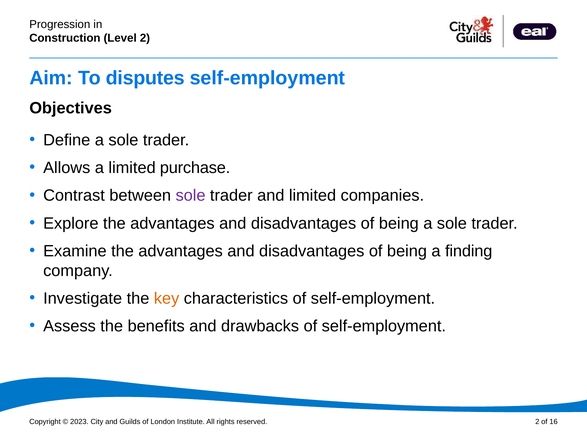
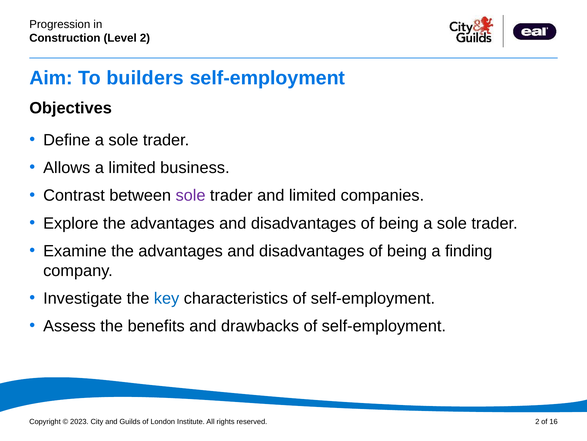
disputes: disputes -> builders (145, 78)
purchase: purchase -> business (195, 168)
key colour: orange -> blue (167, 298)
